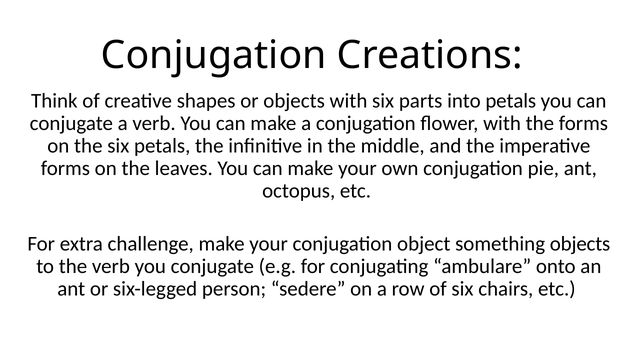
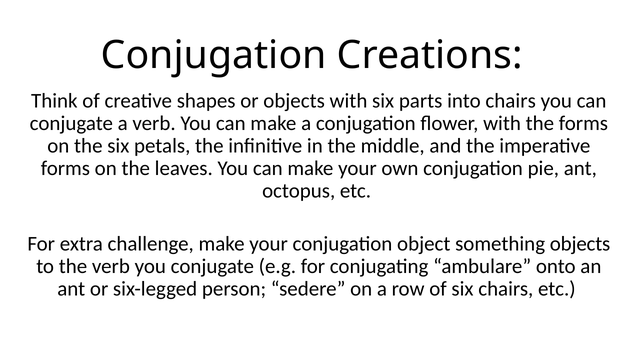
into petals: petals -> chairs (511, 101)
